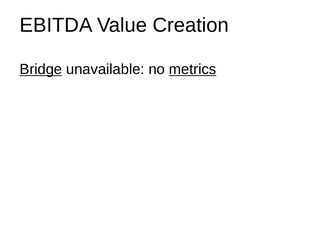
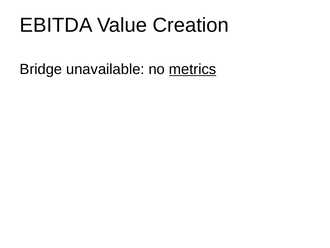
Bridge underline: present -> none (41, 69)
